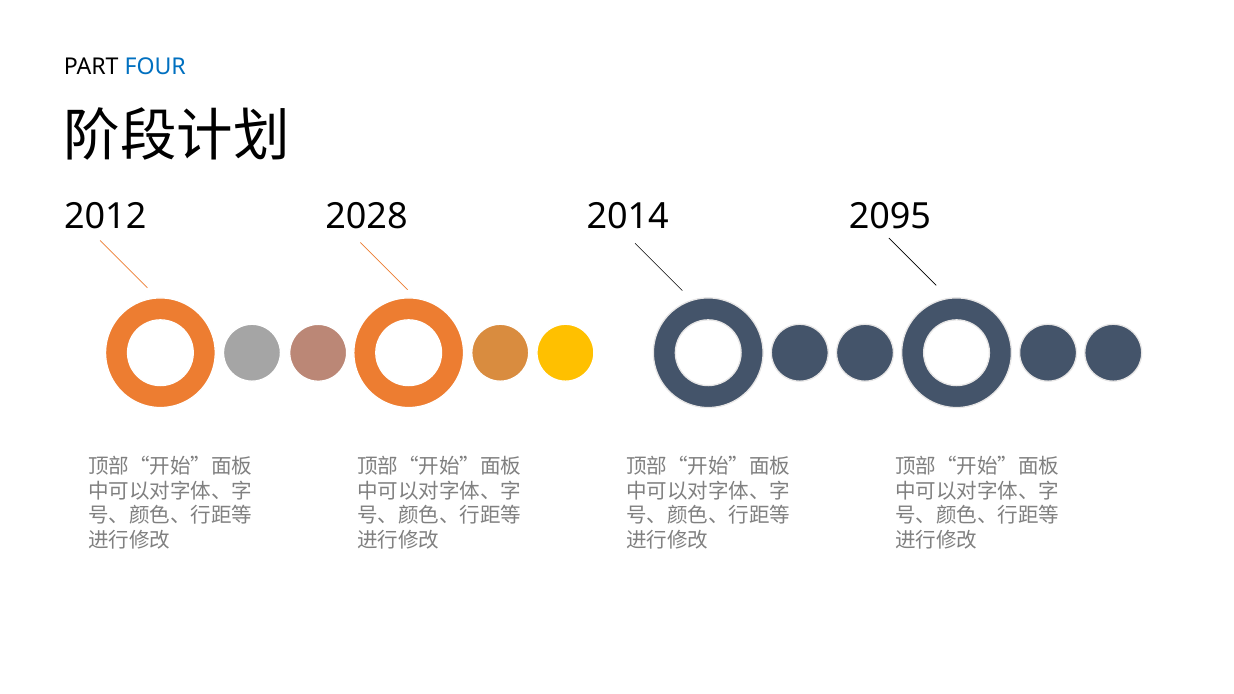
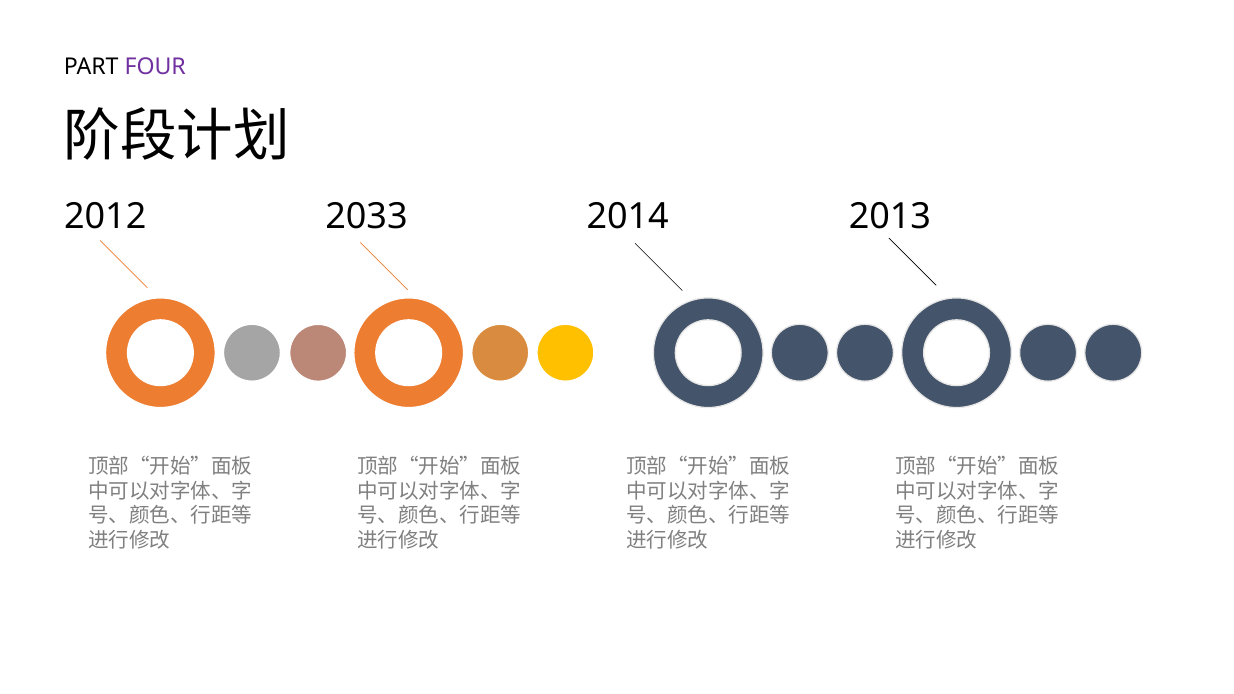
FOUR colour: blue -> purple (155, 67)
2028: 2028 -> 2033 (367, 216)
2095: 2095 -> 2013 (890, 216)
